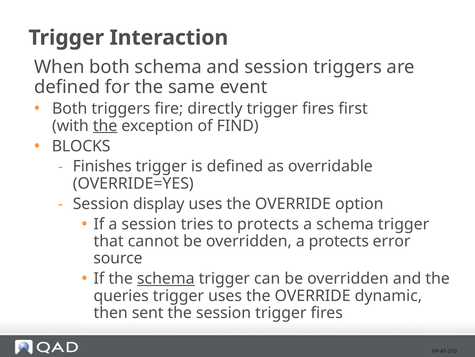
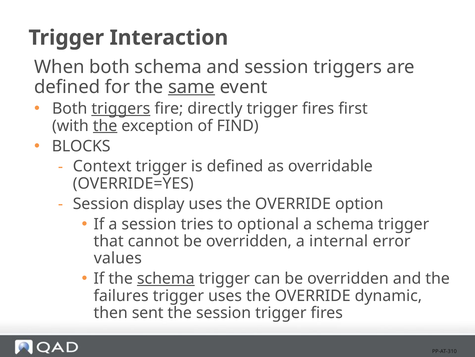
same underline: none -> present (191, 87)
triggers underline: none -> present (121, 108)
Finishes: Finishes -> Context (102, 166)
to protects: protects -> optional (268, 224)
a protects: protects -> internal (339, 241)
source: source -> values (118, 258)
queries: queries -> failures (121, 295)
